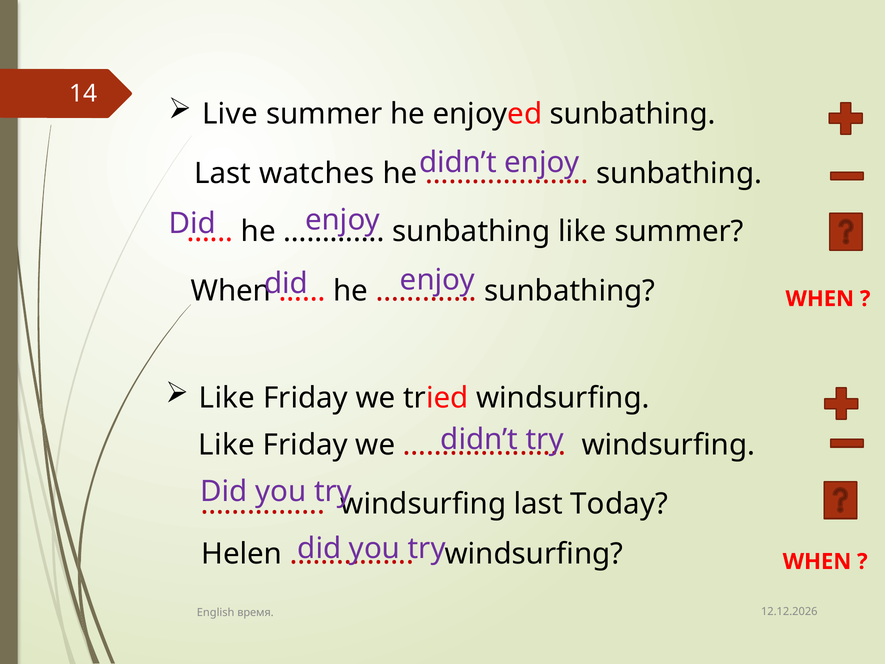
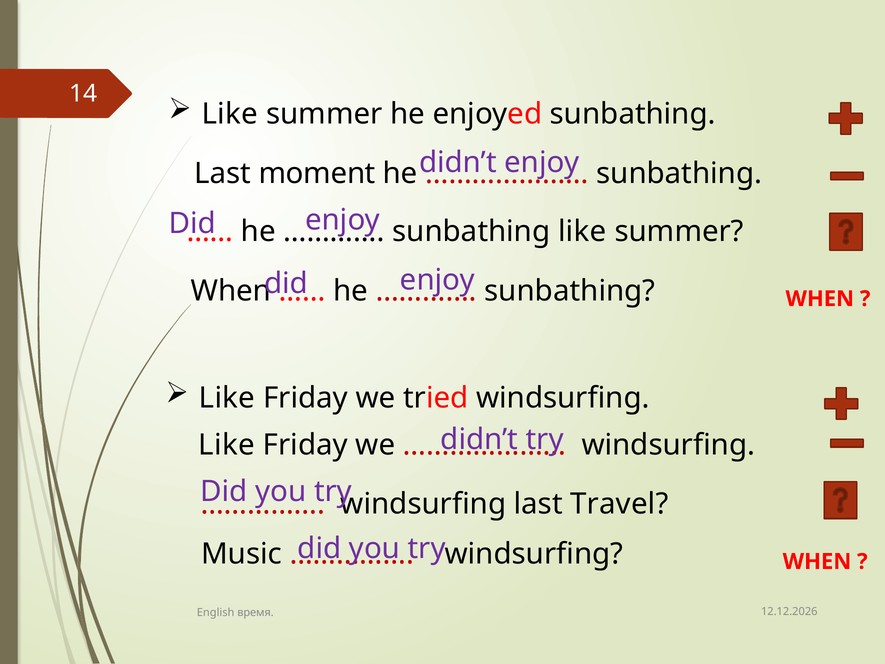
Live: Live -> Like (230, 114)
watches: watches -> moment (317, 173)
Today: Today -> Travel (619, 504)
Helen: Helen -> Music (242, 554)
